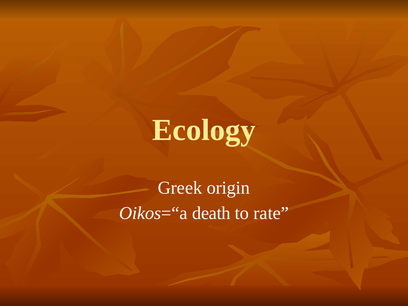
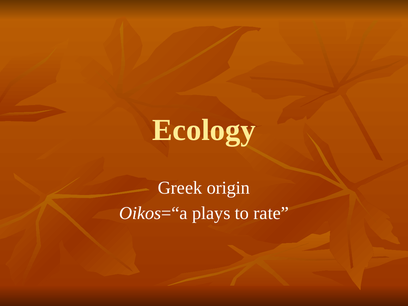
death: death -> plays (211, 213)
